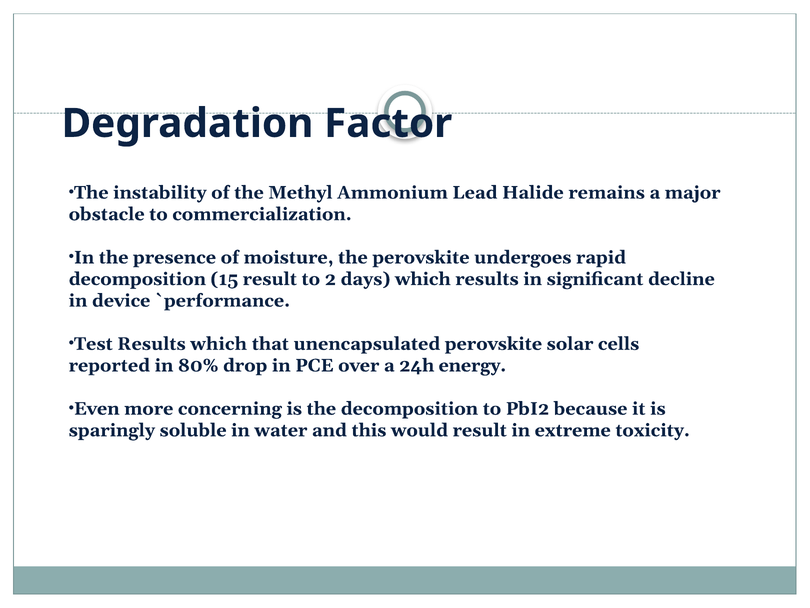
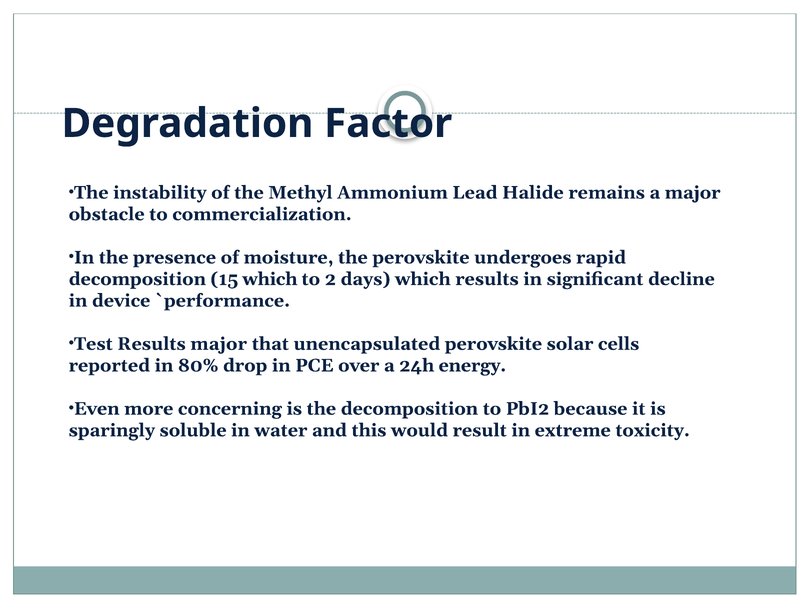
15 result: result -> which (270, 279)
Results which: which -> major (219, 344)
